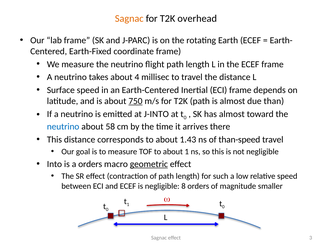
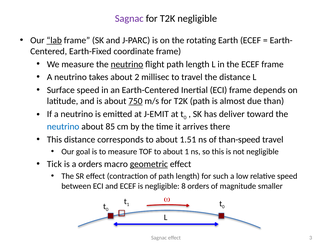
Sagnac colour: orange -> purple (129, 18)
T2K overhead: overhead -> negligible (197, 18)
lab underline: none -> present (54, 40)
neutrino underline: none -> present (127, 64)
4: 4 -> 2 (137, 77)
J-INTO: J-INTO -> J-EMIT (156, 114)
has almost: almost -> deliver (232, 114)
58: 58 -> 85 (110, 127)
1.43: 1.43 -> 1.51 (188, 140)
Into: Into -> Tick (54, 164)
